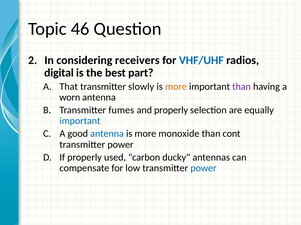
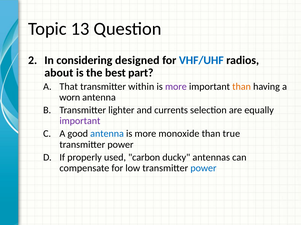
46: 46 -> 13 (80, 29)
receivers: receivers -> designed (137, 60)
digital: digital -> about (59, 73)
slowly: slowly -> within (141, 87)
more colour: orange -> purple (176, 87)
than colour: purple -> orange (242, 87)
fumes: fumes -> lighter (121, 110)
and properly: properly -> currents (171, 110)
important colour: blue -> purple (80, 121)
cont: cont -> true (231, 134)
